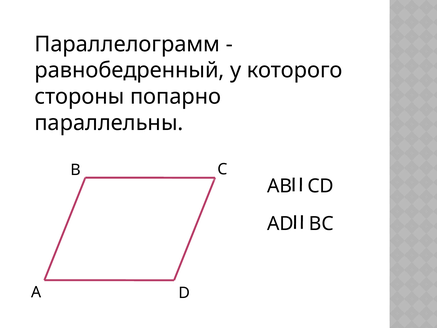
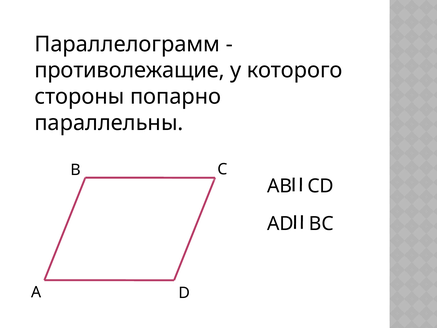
равнобедренный: равнобедренный -> противолежащие (130, 70)
